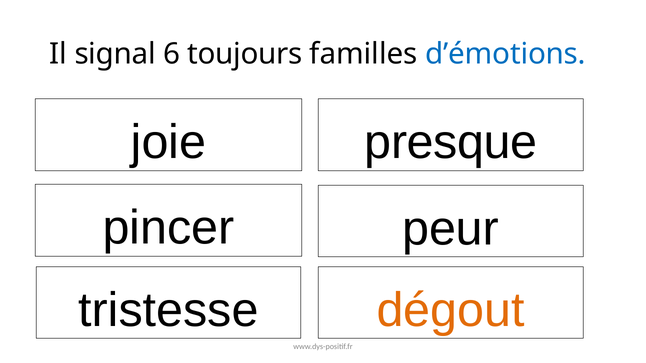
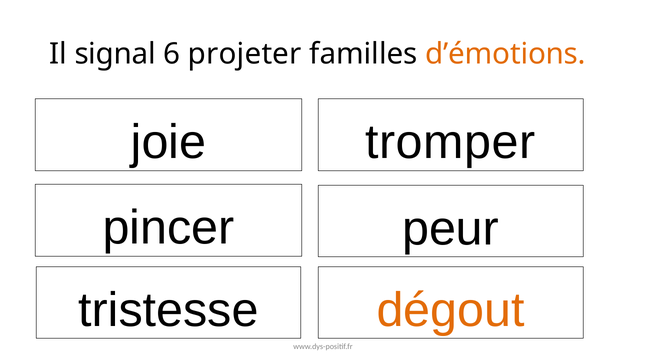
toujours: toujours -> projeter (245, 54)
d’émotions colour: blue -> orange (506, 54)
presque: presque -> tromper (450, 143)
